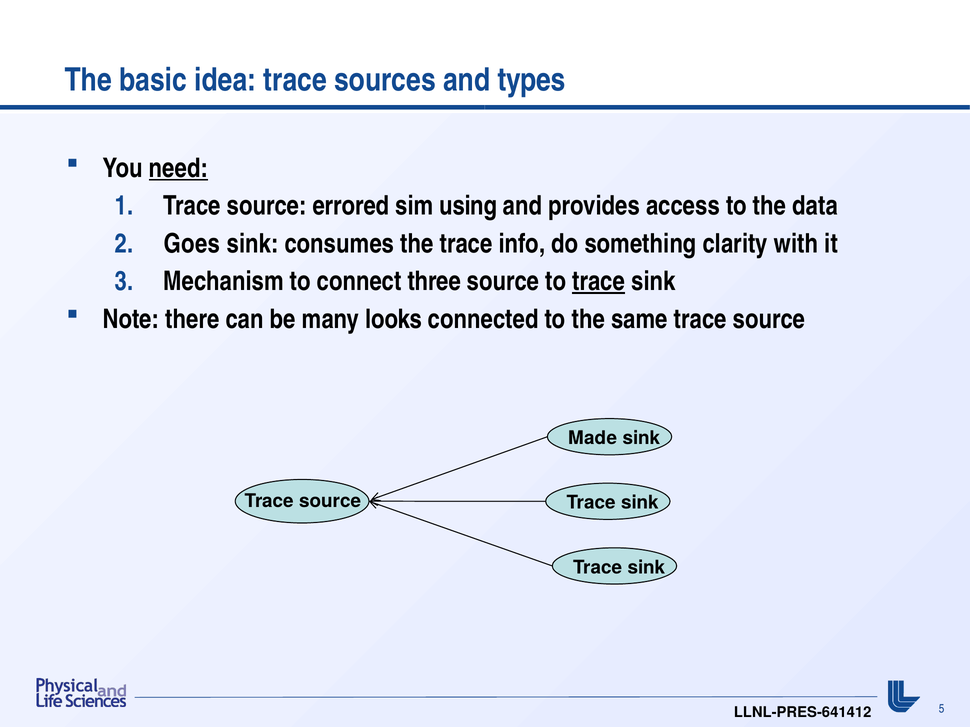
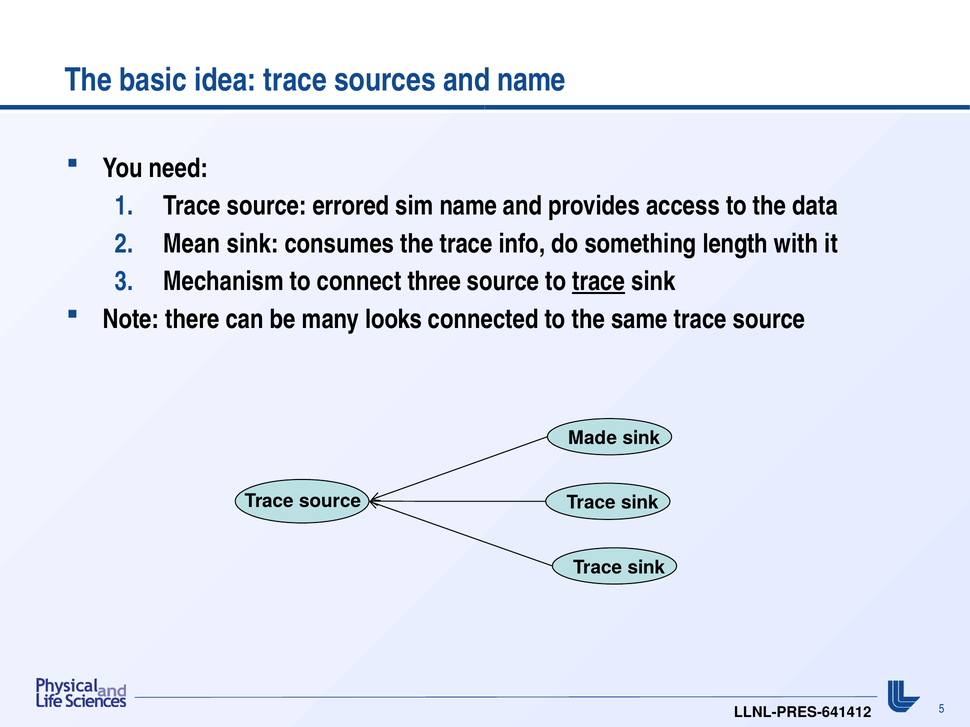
and types: types -> name (532, 80)
need underline: present -> none (178, 168)
sim using: using -> name (468, 206)
Goes: Goes -> Mean (192, 244)
clarity: clarity -> length (735, 244)
